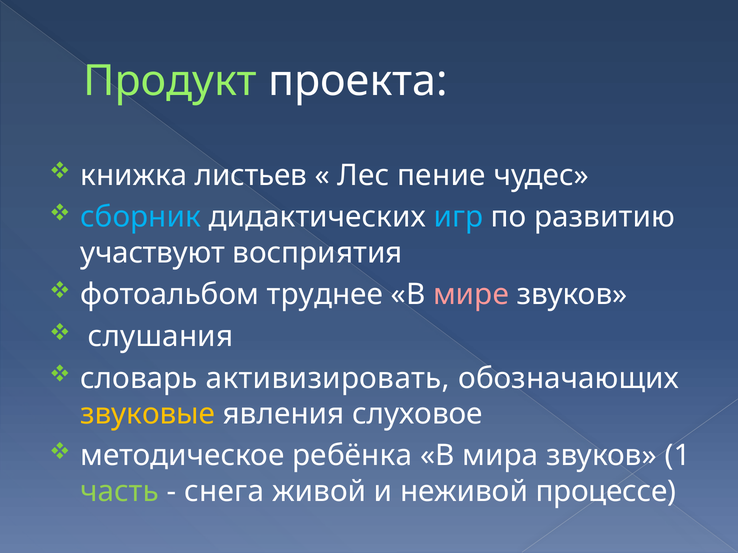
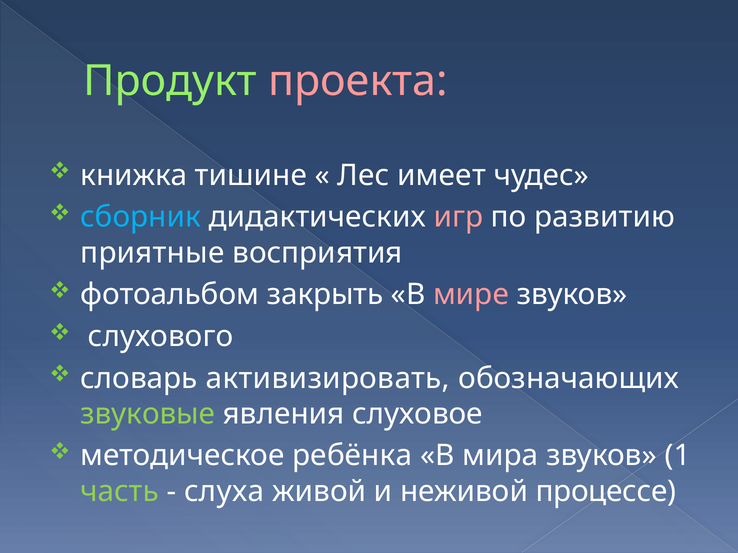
проекта colour: white -> pink (358, 81)
листьев: листьев -> тишине (251, 176)
пение: пение -> имеет (441, 176)
игр colour: light blue -> pink (458, 217)
участвуют: участвуют -> приятные (152, 253)
труднее: труднее -> закрыть (325, 295)
слушания: слушания -> слухового (161, 337)
звуковые colour: yellow -> light green (148, 414)
снега: снега -> слуха (224, 492)
